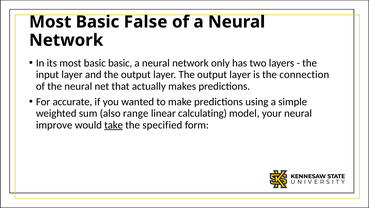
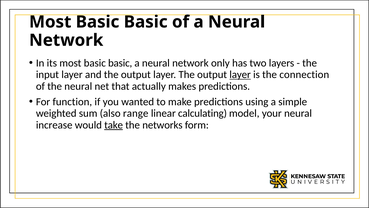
False: False -> Basic (146, 22)
layer underline: none -> present (240, 74)
accurate: accurate -> function (72, 102)
improve: improve -> increase (54, 125)
specified: specified -> networks (162, 125)
